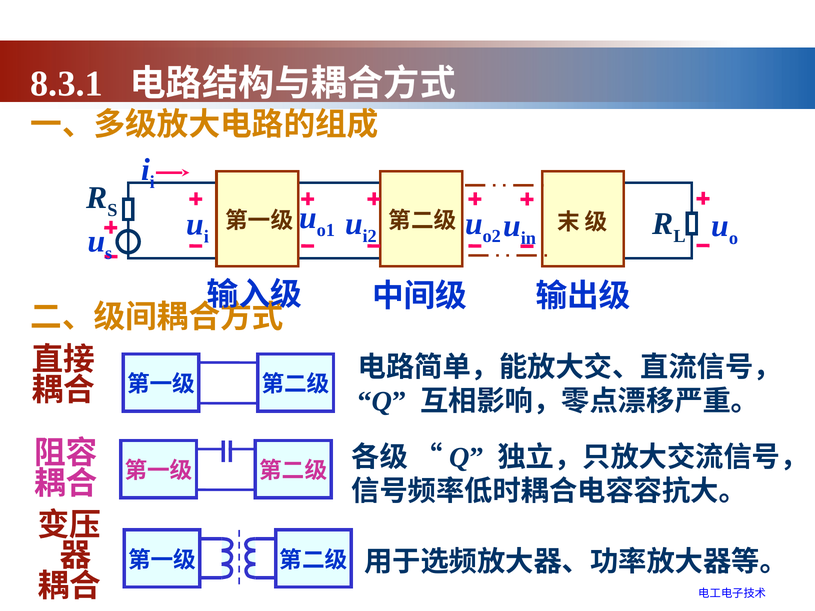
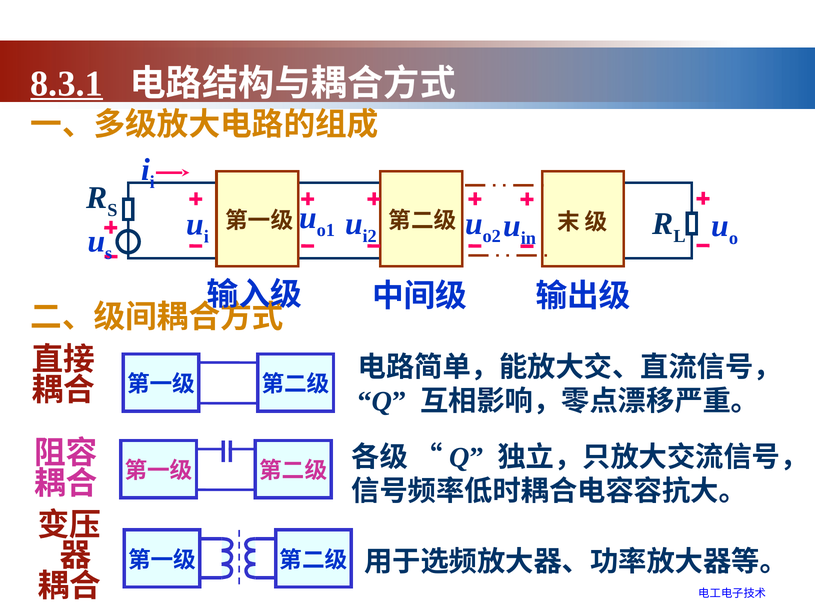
8.3.1 underline: none -> present (67, 84)
